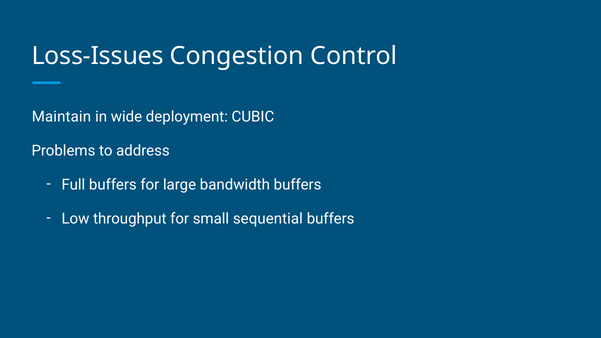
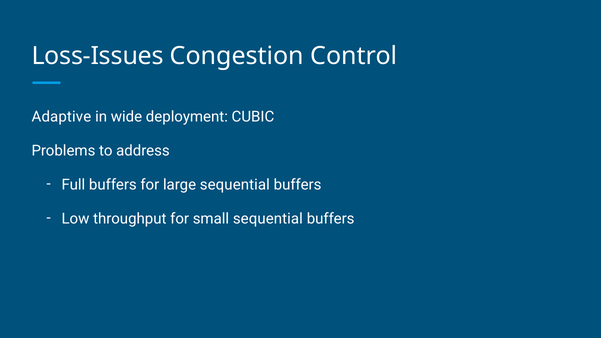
Maintain: Maintain -> Adaptive (61, 117)
large bandwidth: bandwidth -> sequential (235, 185)
